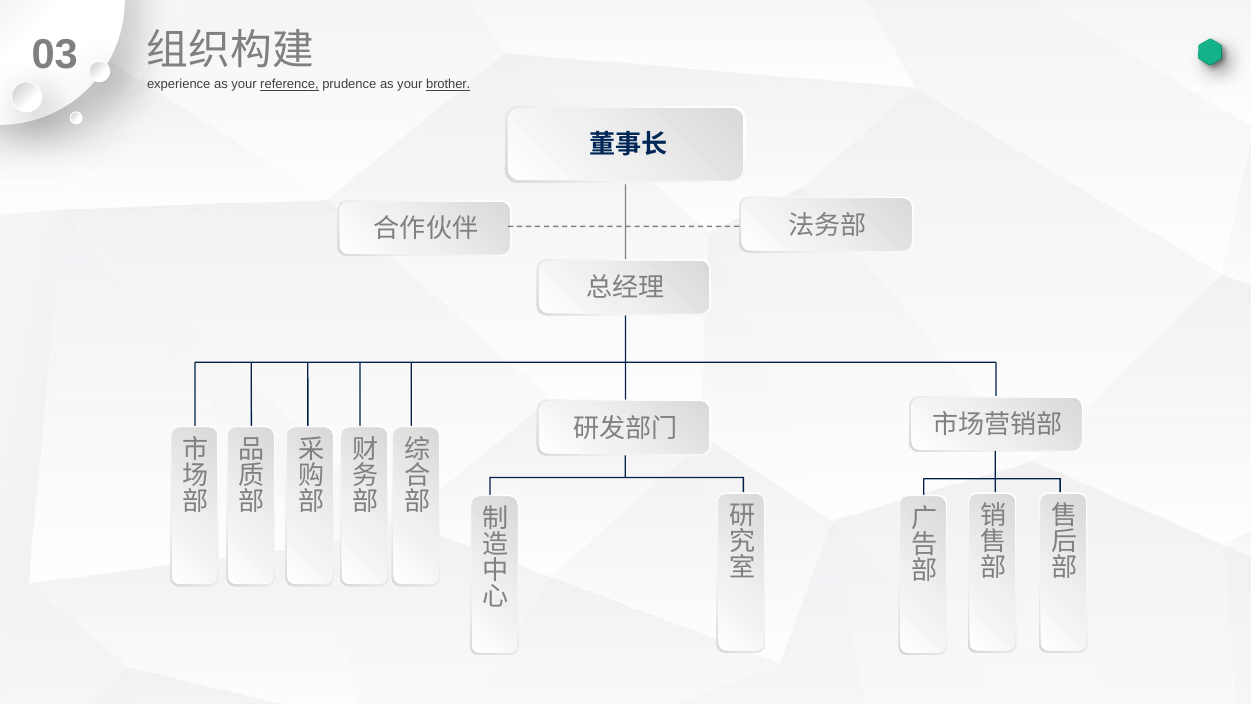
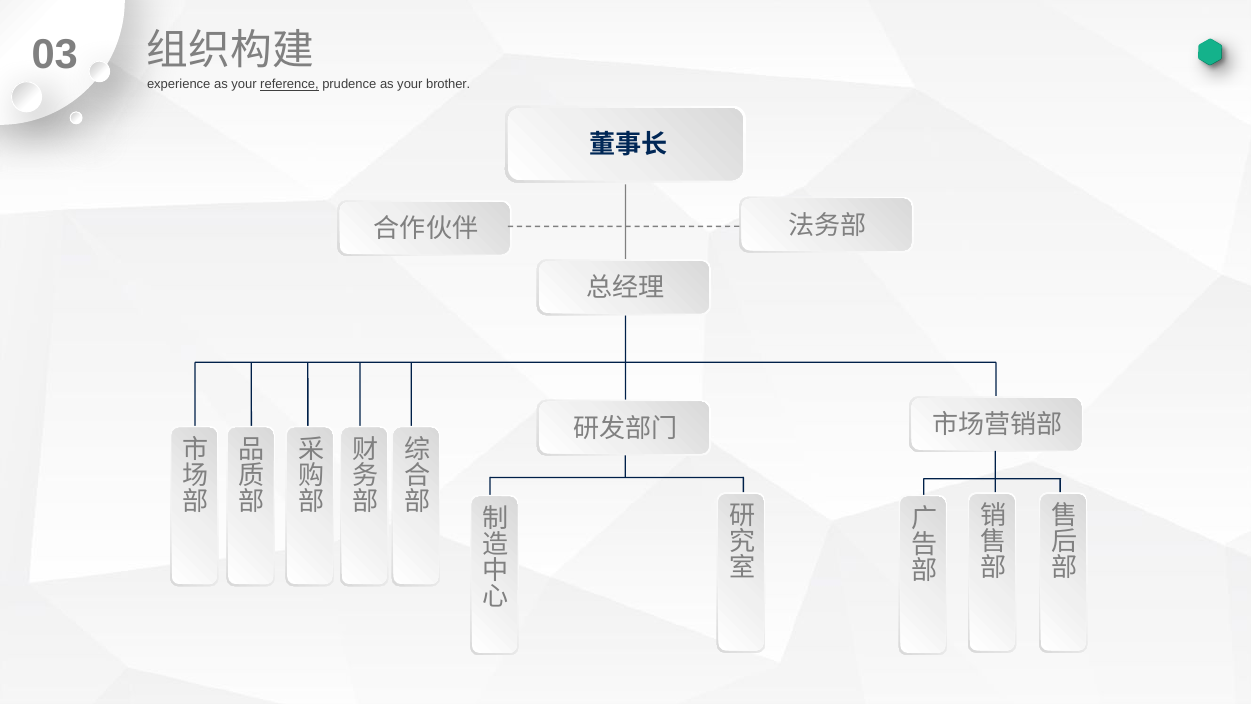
brother underline: present -> none (448, 84)
